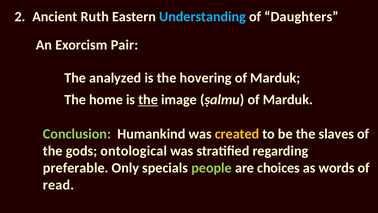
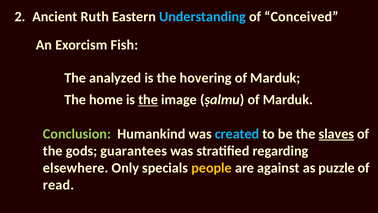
Daughters: Daughters -> Conceived (301, 17)
Pair: Pair -> Fish (125, 45)
created colour: yellow -> light blue (237, 134)
slaves underline: none -> present (336, 134)
ontological: ontological -> guarantees (134, 151)
preferable: preferable -> elsewhere (76, 168)
people colour: light green -> yellow (212, 168)
choices: choices -> against (278, 168)
words: words -> puzzle (337, 168)
